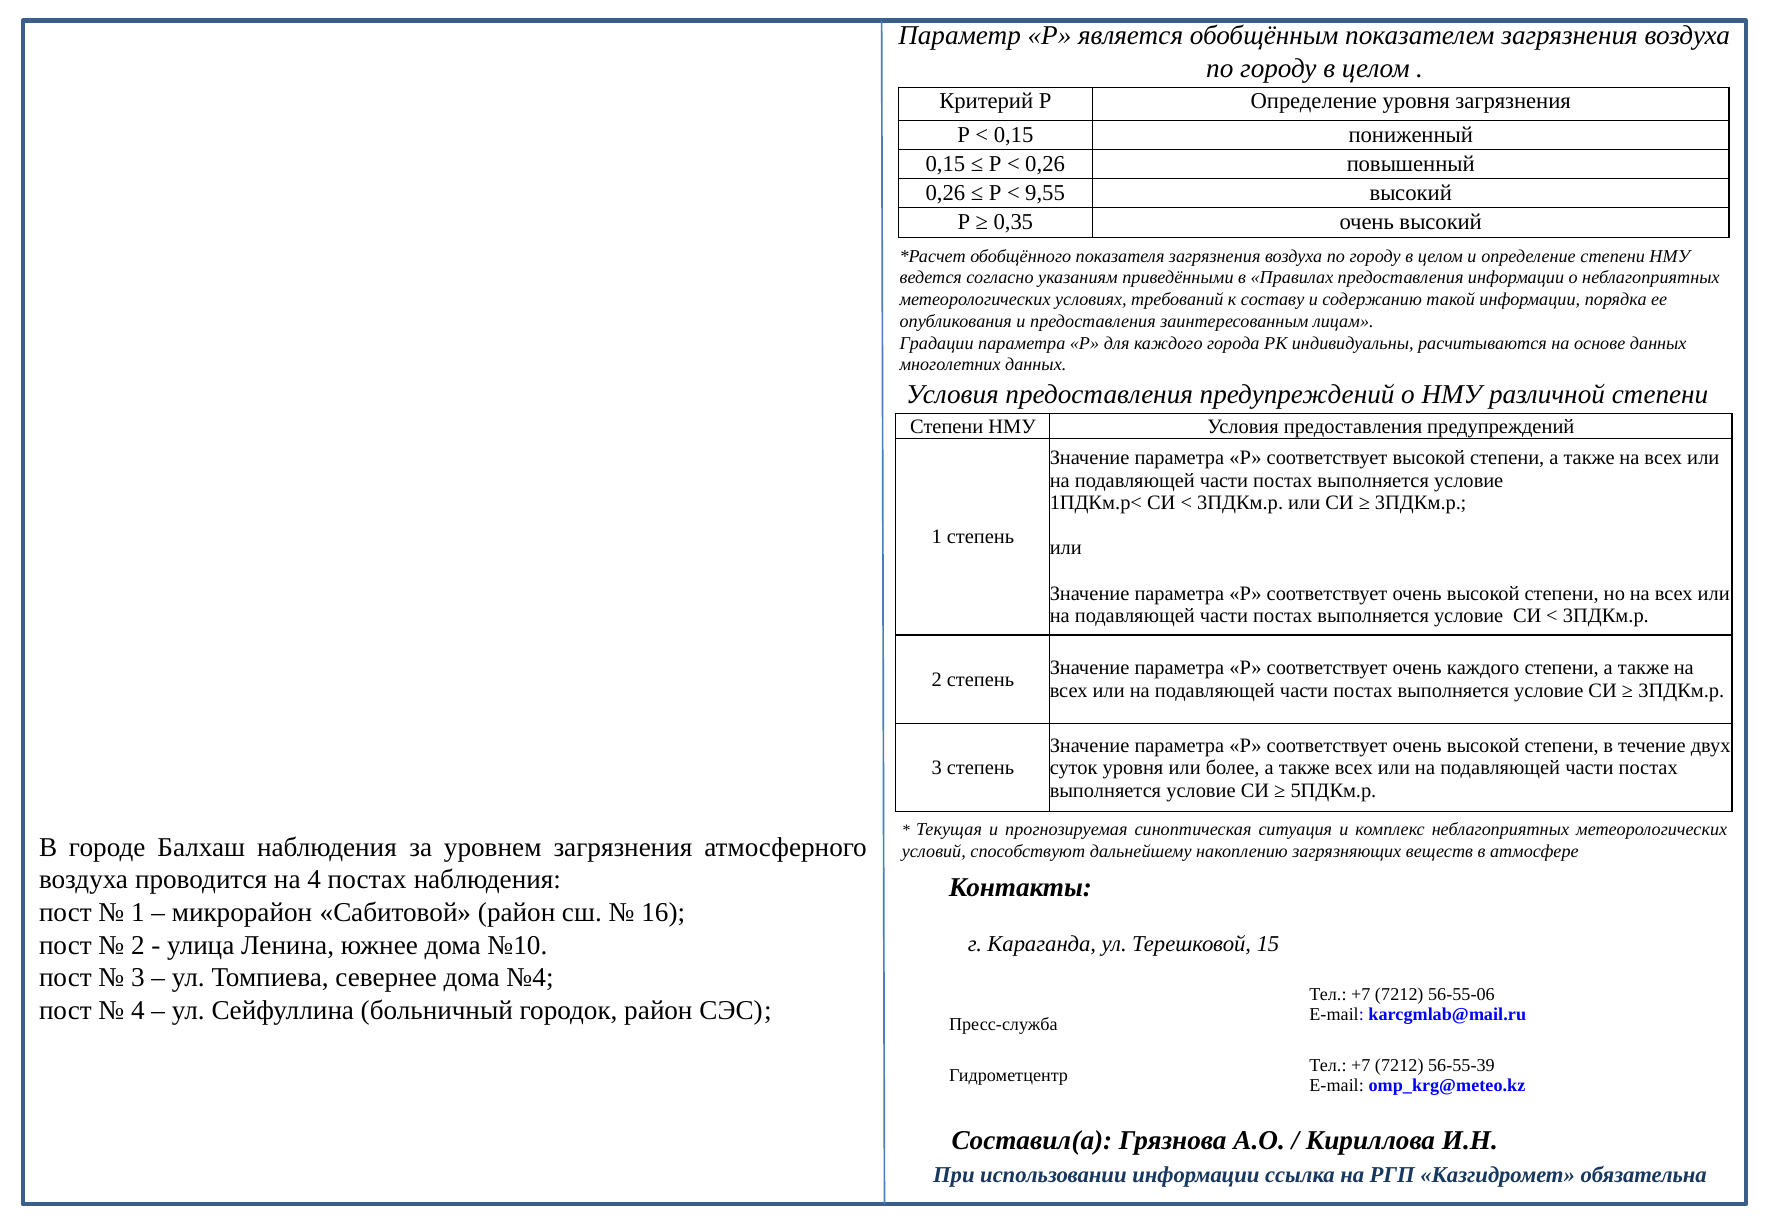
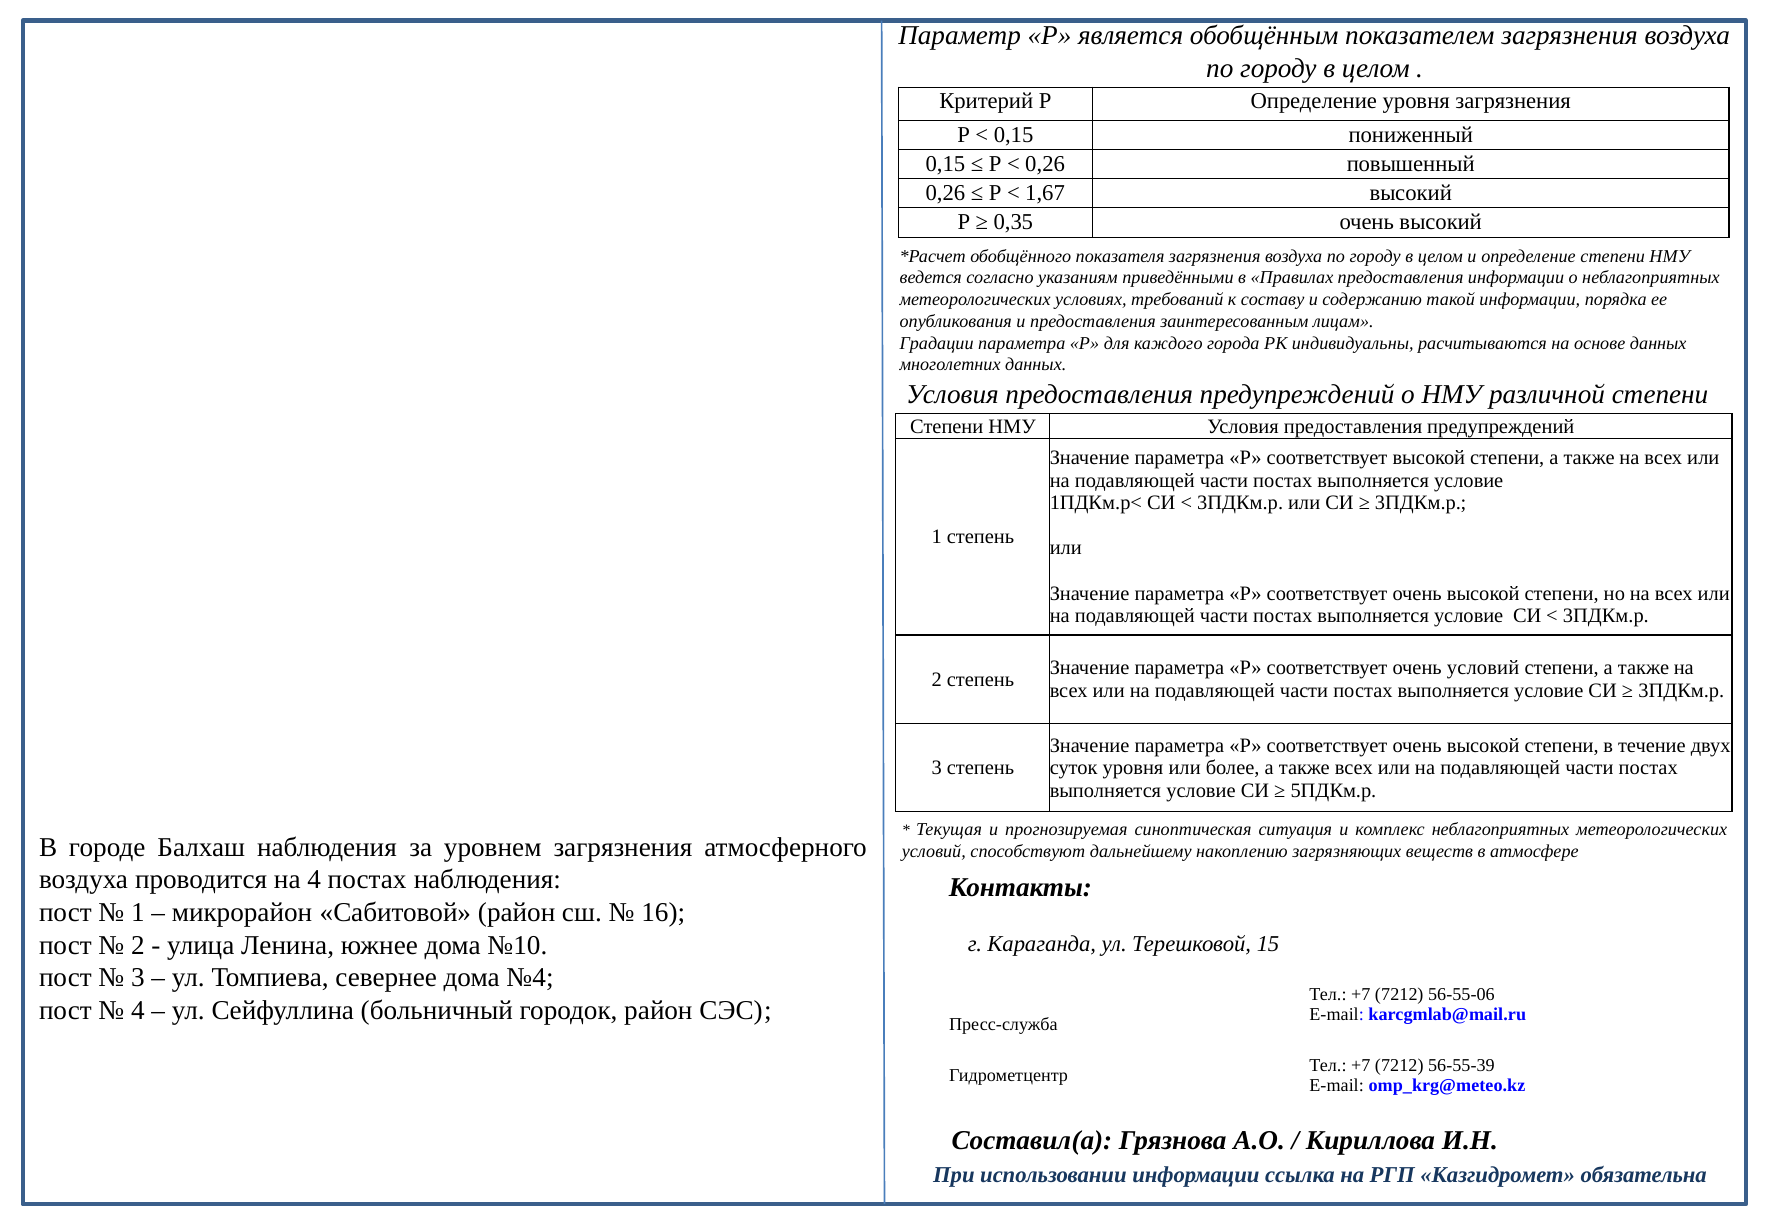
9,55: 9,55 -> 1,67 (1045, 193)
очень каждого: каждого -> условий (1483, 668)
